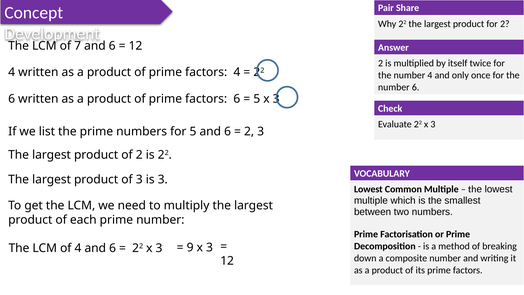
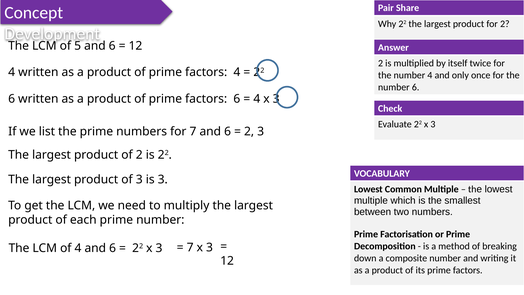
7: 7 -> 5 (78, 46)
5: 5 -> 4 (257, 99)
for 5: 5 -> 7 (193, 131)
9: 9 -> 7 (190, 247)
